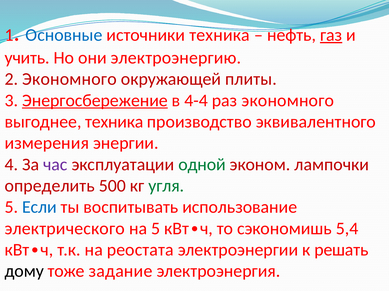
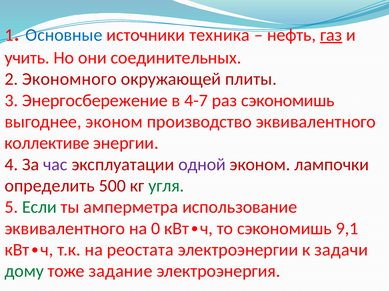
электроэнергию: электроэнергию -> соединительных (176, 58)
Энергосбережение underline: present -> none (95, 101)
4-4: 4-4 -> 4-7 (196, 101)
раз экономного: экономного -> сэкономишь (288, 101)
выгоднее техника: техника -> эконом (114, 122)
измерения: измерения -> коллективе (47, 143)
одной colour: green -> purple (202, 165)
Если colour: blue -> green (39, 208)
воспитывать: воспитывать -> амперметра (131, 208)
электрического: электрического -> эквивалентного (65, 229)
на 5: 5 -> 0 (156, 229)
5,4: 5,4 -> 9,1 (347, 229)
решать: решать -> задачи (341, 250)
дому colour: black -> green (24, 272)
